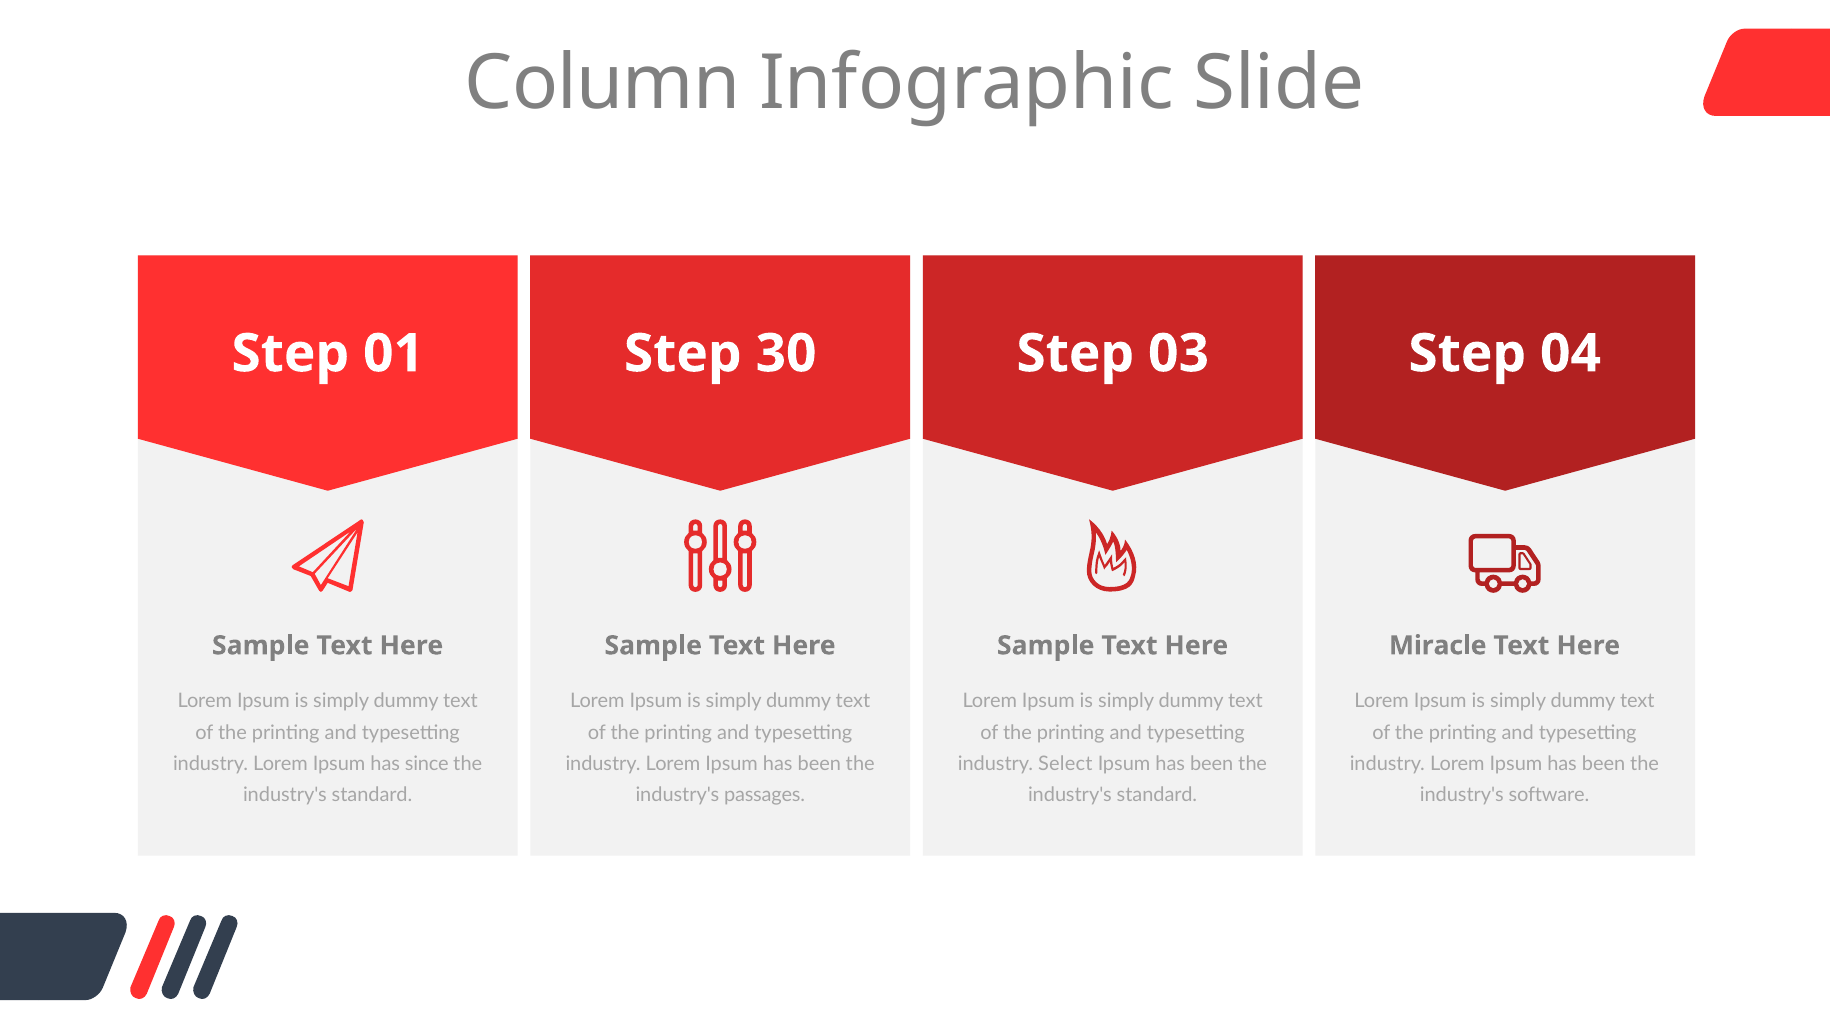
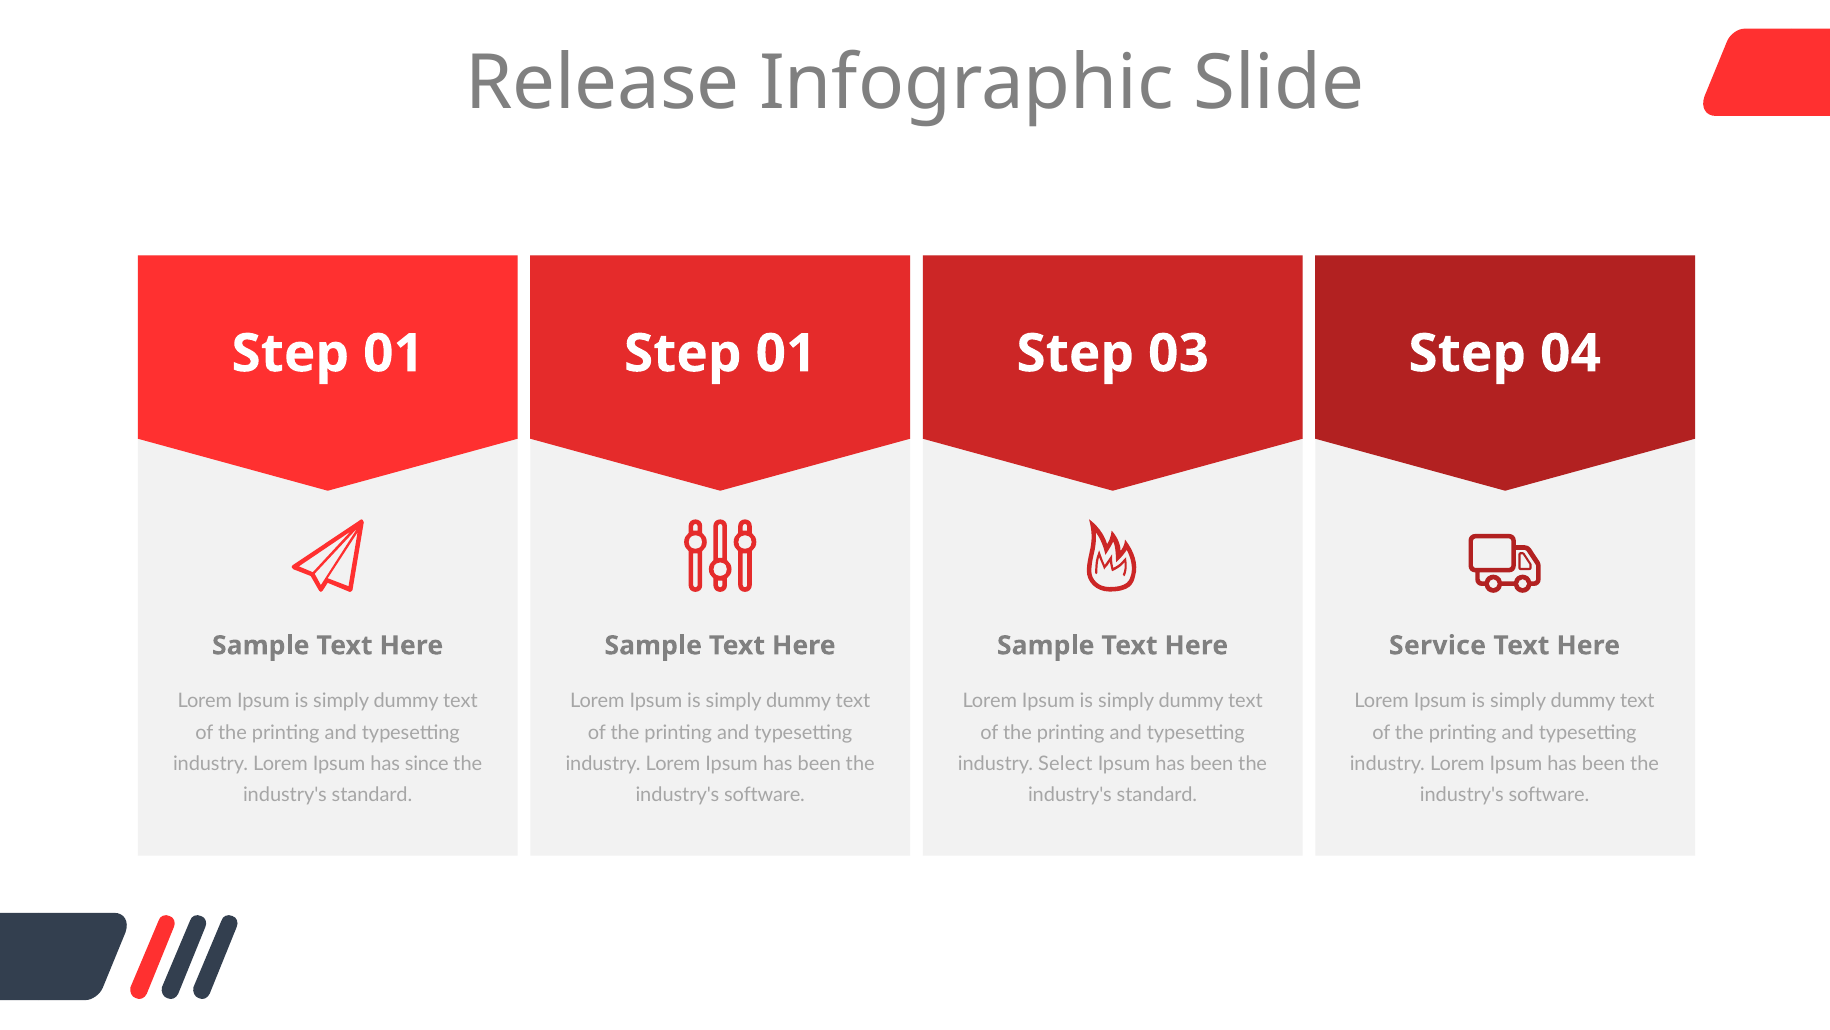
Column: Column -> Release (602, 84)
01 Step 30: 30 -> 01 (786, 353)
Miracle: Miracle -> Service (1437, 645)
passages: passages -> software (765, 794)
